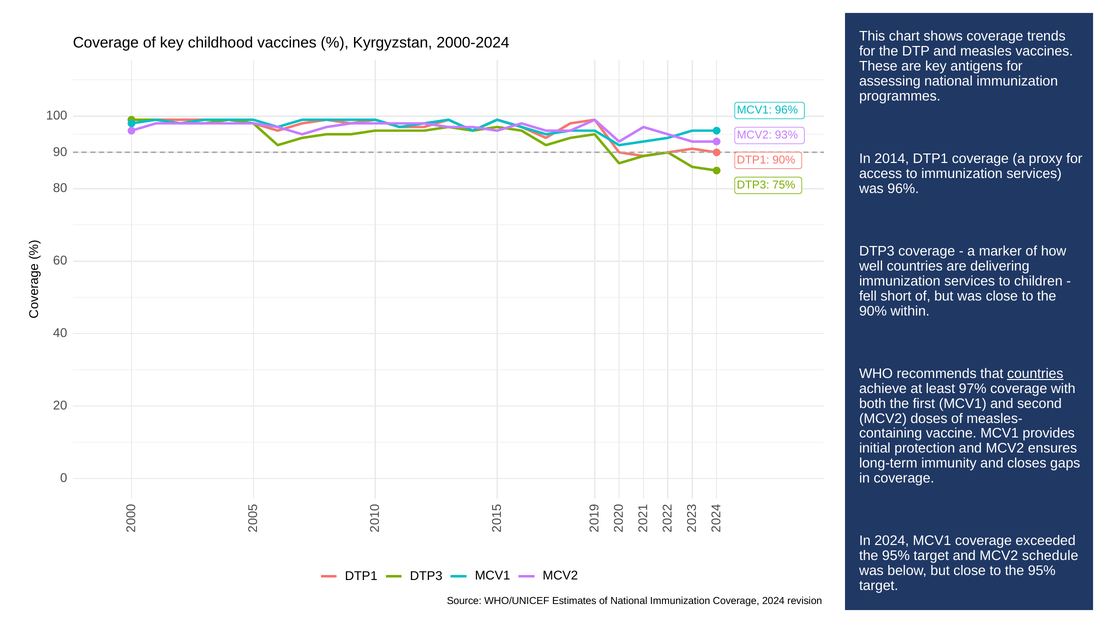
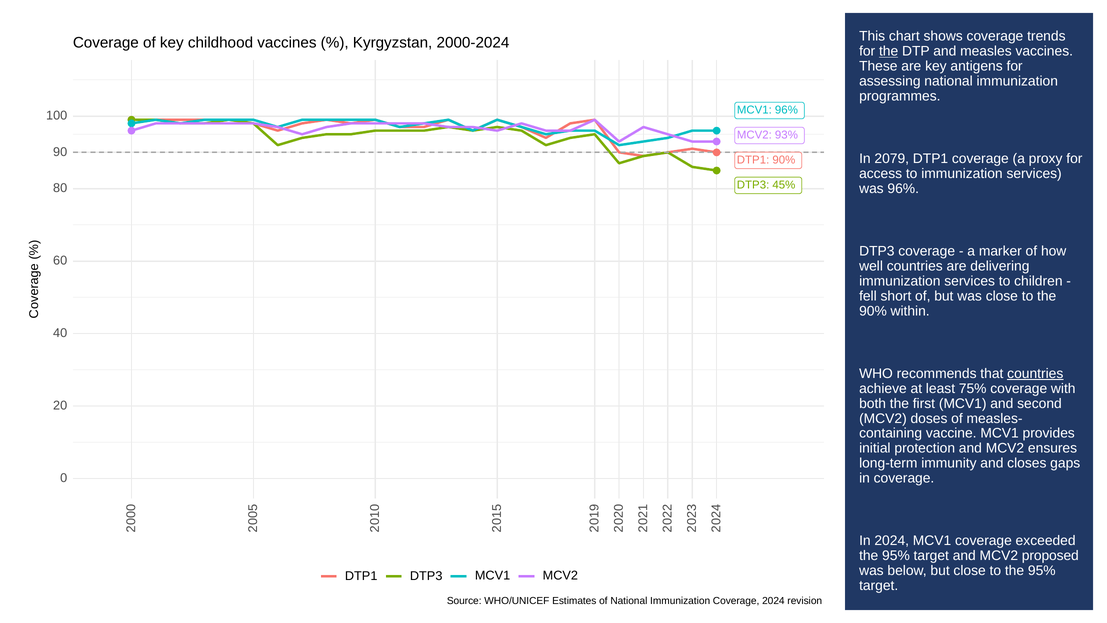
the underline: none -> present (889, 51)
2014: 2014 -> 2079 (892, 159)
75%: 75% -> 45% (784, 185)
97%: 97% -> 75% (973, 388)
schedule: schedule -> proposed (1050, 556)
